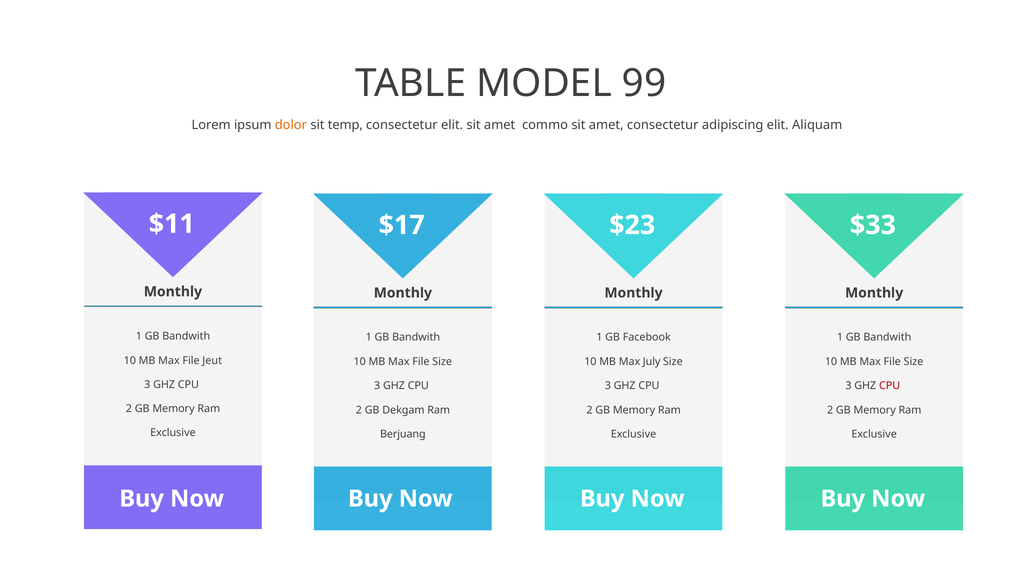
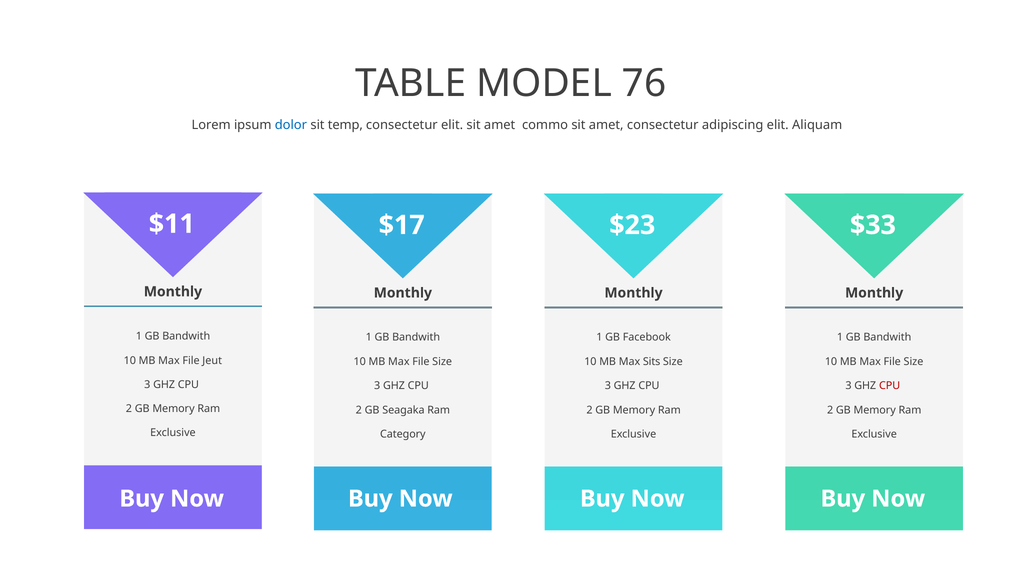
99: 99 -> 76 (644, 84)
dolor colour: orange -> blue (291, 125)
July: July -> Sits (652, 362)
Dekgam: Dekgam -> Seagaka (403, 410)
Berjuang: Berjuang -> Category (403, 434)
